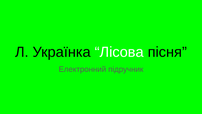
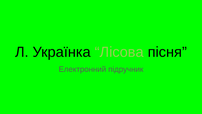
Лісова colour: white -> light green (119, 52)
